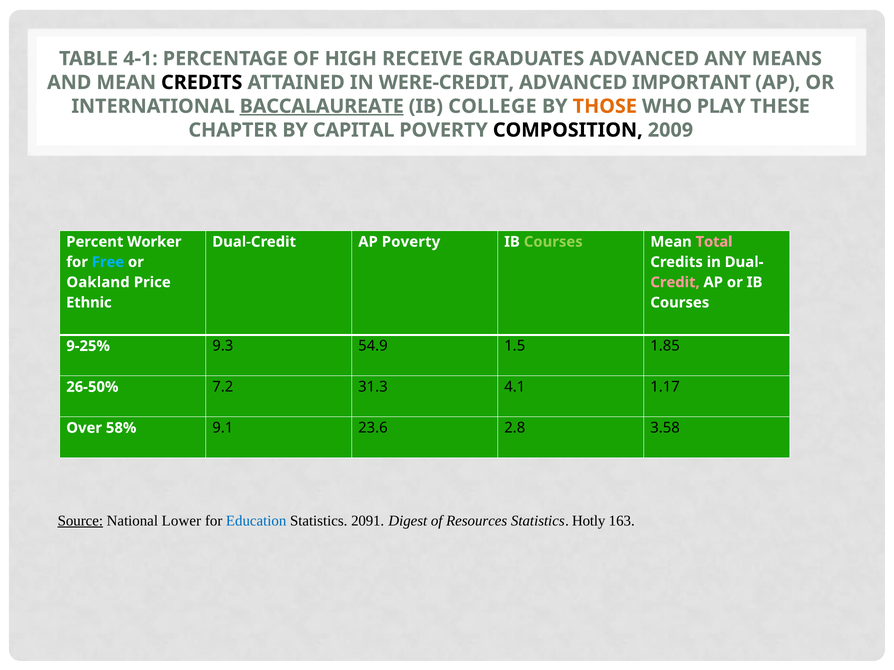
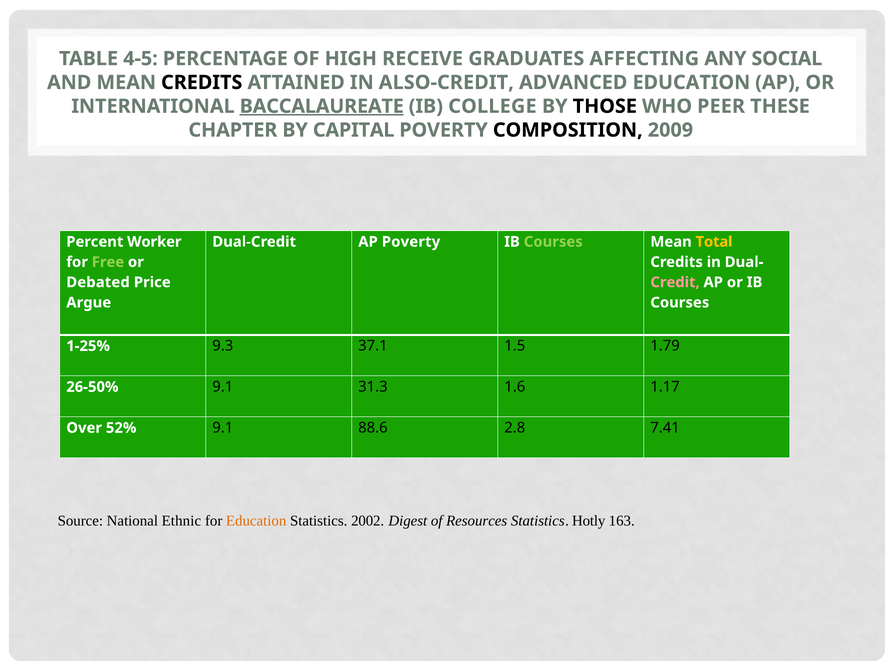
4-1: 4-1 -> 4-5 (140, 59)
GRADUATES ADVANCED: ADVANCED -> AFFECTING (644, 59)
MEANS: MEANS -> SOCIAL (787, 59)
WERE-CREDIT: WERE-CREDIT -> ALSO-CREDIT (446, 83)
ADVANCED IMPORTANT: IMPORTANT -> EDUCATION (691, 83)
THOSE colour: orange -> black (605, 106)
PLAY: PLAY -> PEER (721, 106)
Total colour: pink -> yellow (714, 242)
Free colour: light blue -> light green (108, 262)
Oakland: Oakland -> Debated (98, 283)
Ethnic: Ethnic -> Argue (89, 303)
9-25%: 9-25% -> 1-25% (88, 346)
54.9: 54.9 -> 37.1 (373, 346)
1.85: 1.85 -> 1.79 (665, 346)
26-50% 7.2: 7.2 -> 9.1 (223, 387)
4.1: 4.1 -> 1.6 (515, 387)
58%: 58% -> 52% (121, 428)
23.6: 23.6 -> 88.6 (373, 428)
3.58: 3.58 -> 7.41 (665, 428)
Source underline: present -> none (80, 521)
Lower: Lower -> Ethnic (181, 521)
Education colour: blue -> orange (256, 521)
2091: 2091 -> 2002 (368, 521)
